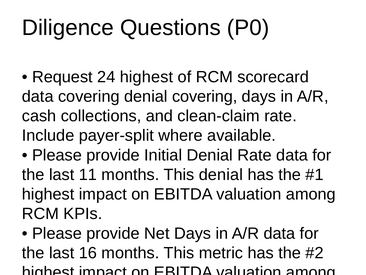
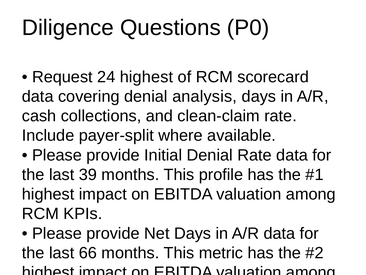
denial covering: covering -> analysis (205, 96)
11: 11 -> 39 (88, 174)
This denial: denial -> profile (221, 174)
16: 16 -> 66 (88, 252)
